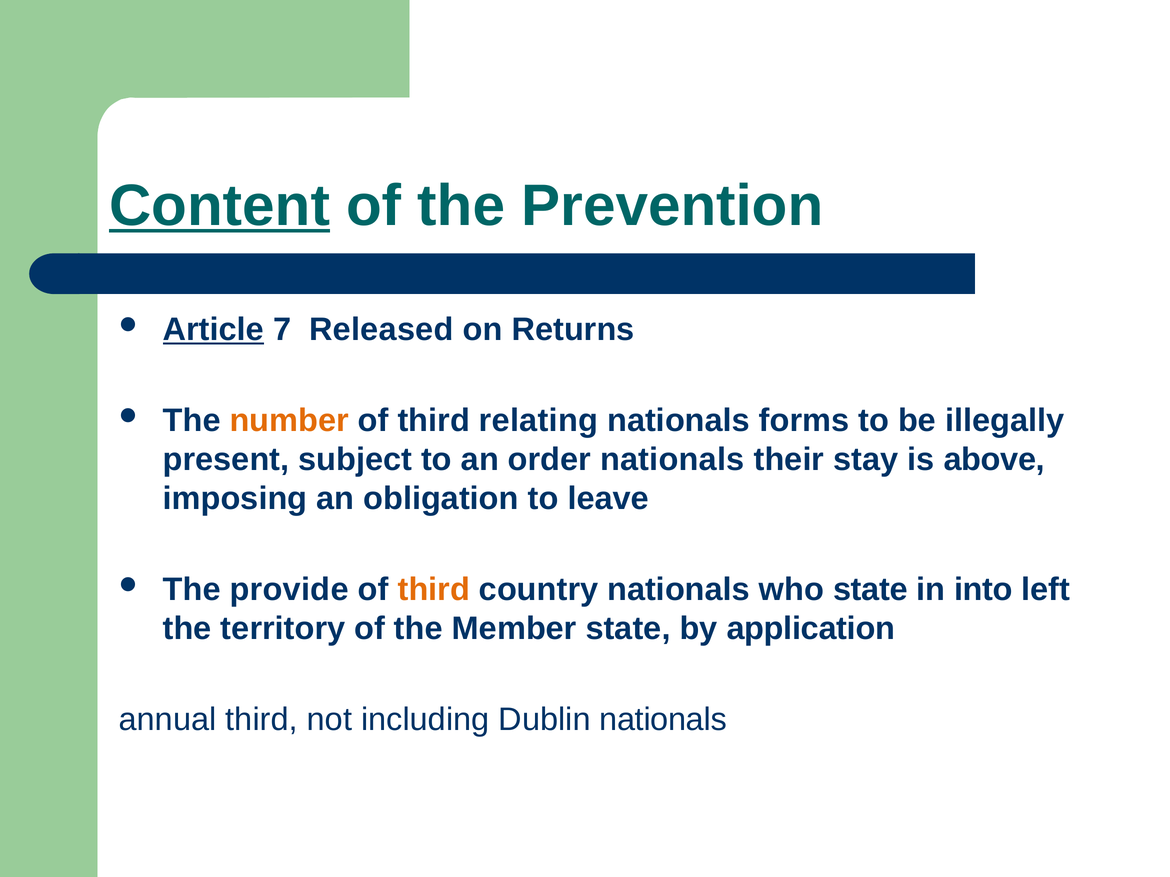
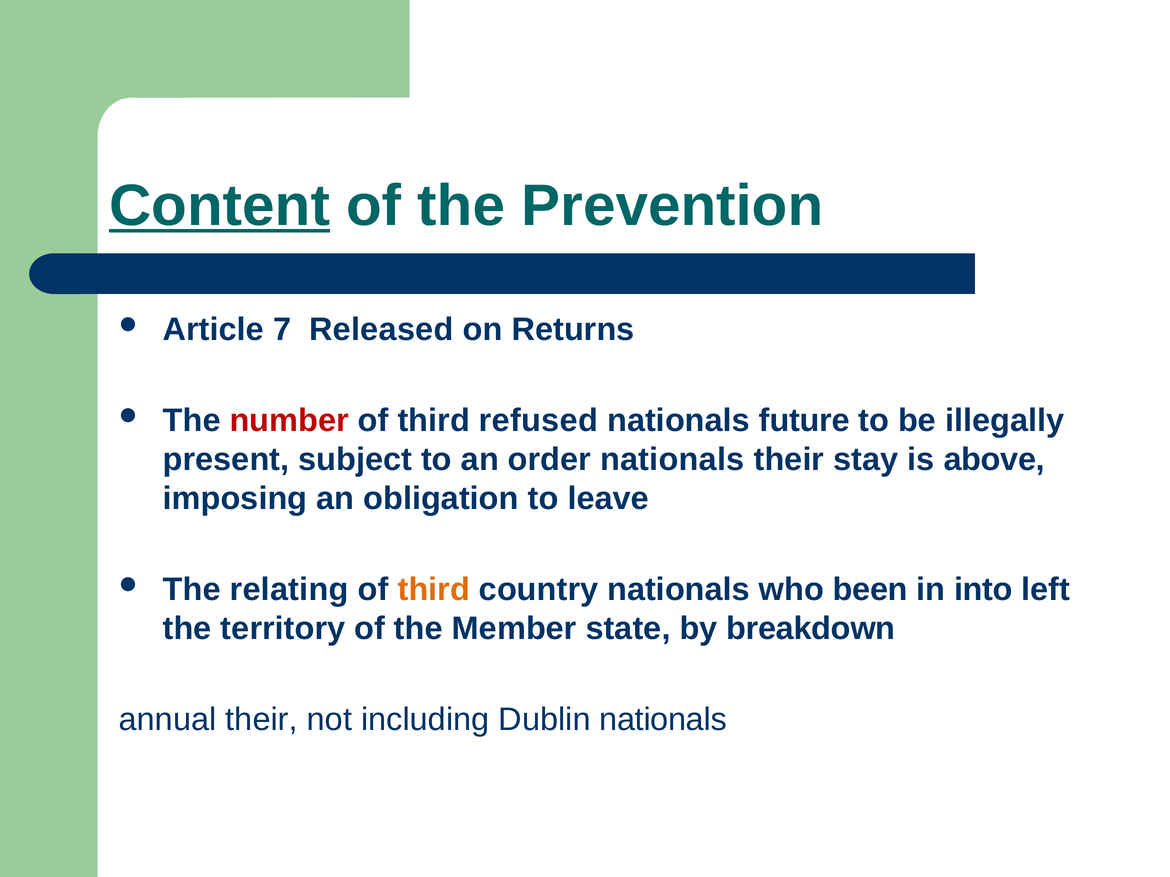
Article underline: present -> none (213, 330)
number colour: orange -> red (289, 421)
relating: relating -> refused (538, 421)
forms: forms -> future (804, 421)
provide: provide -> relating (289, 590)
who state: state -> been (870, 590)
application: application -> breakdown (811, 629)
annual third: third -> their (262, 720)
